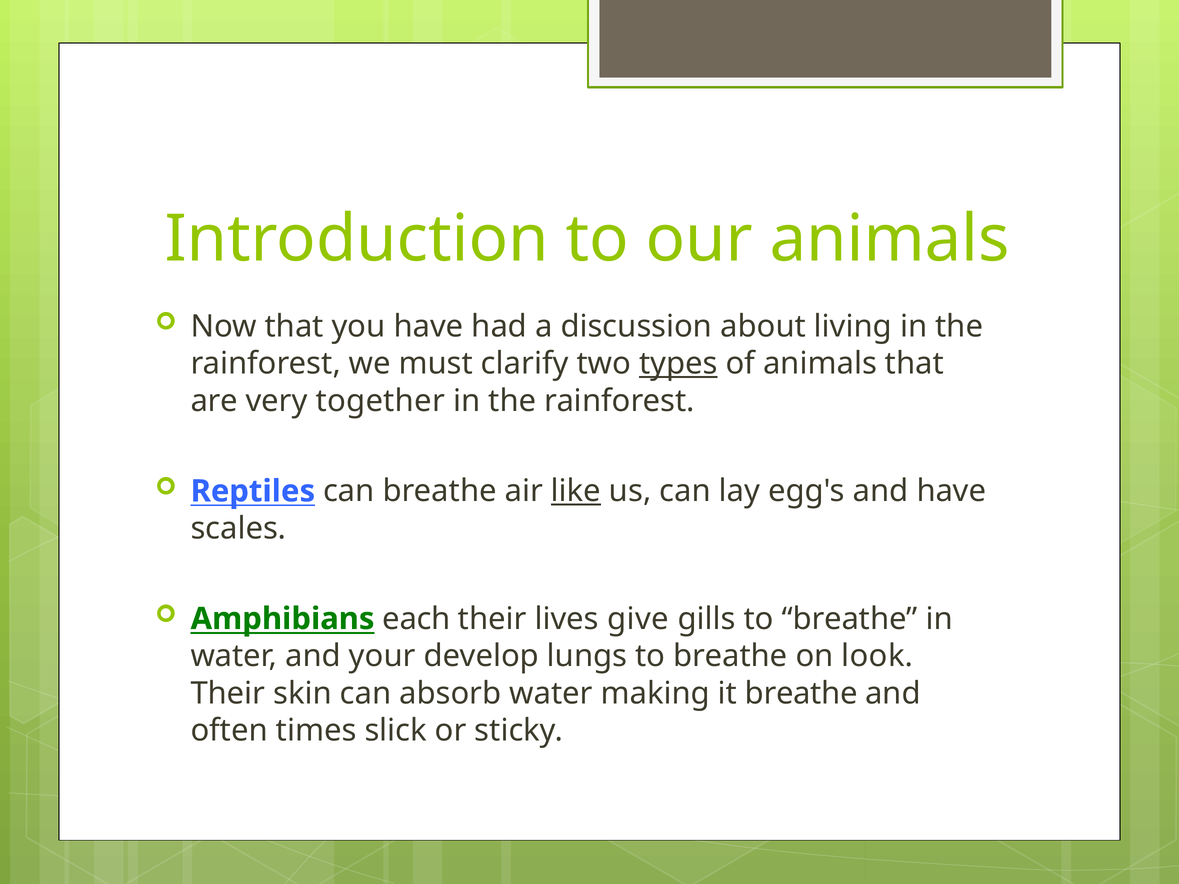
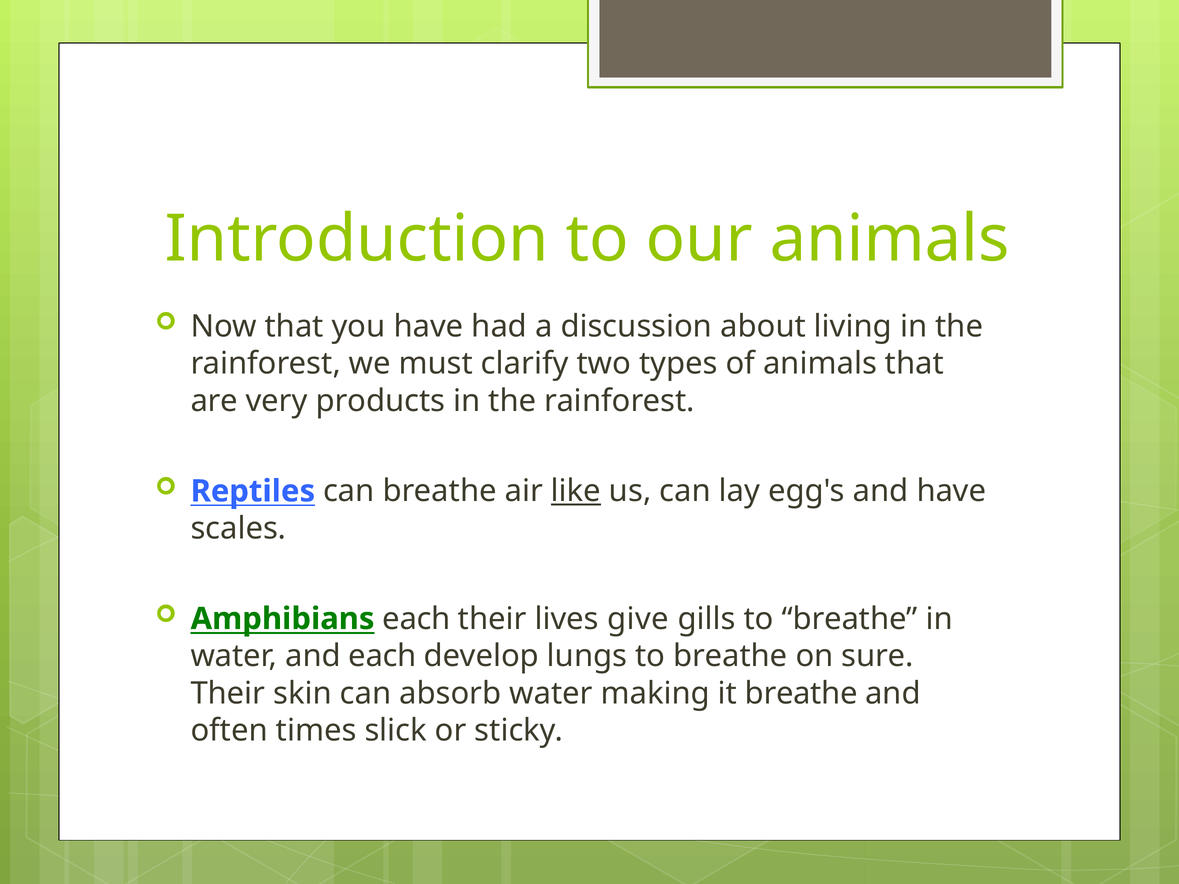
types underline: present -> none (678, 364)
together: together -> products (380, 401)
and your: your -> each (382, 656)
look: look -> sure (878, 656)
